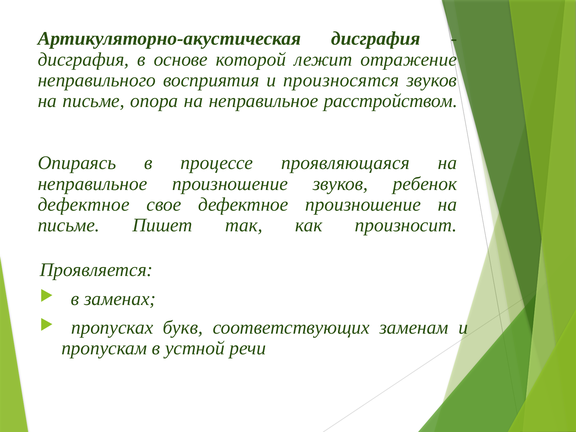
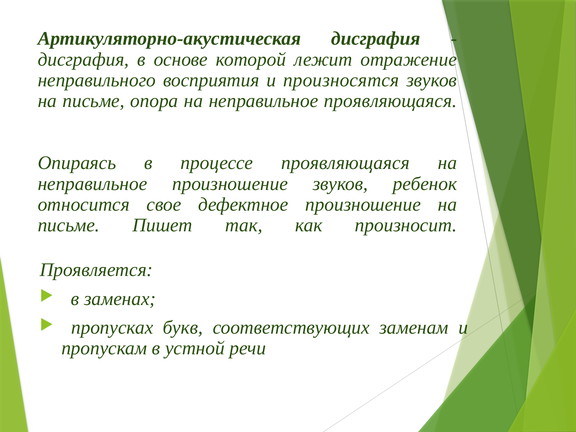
неправильное расстройством: расстройством -> проявляющаяся (390, 101)
дефектное: дефектное -> относится (84, 204)
